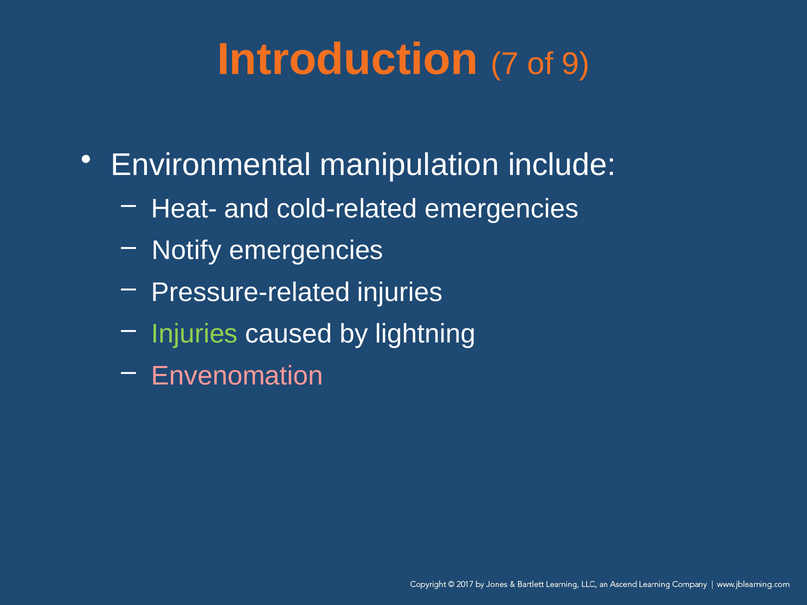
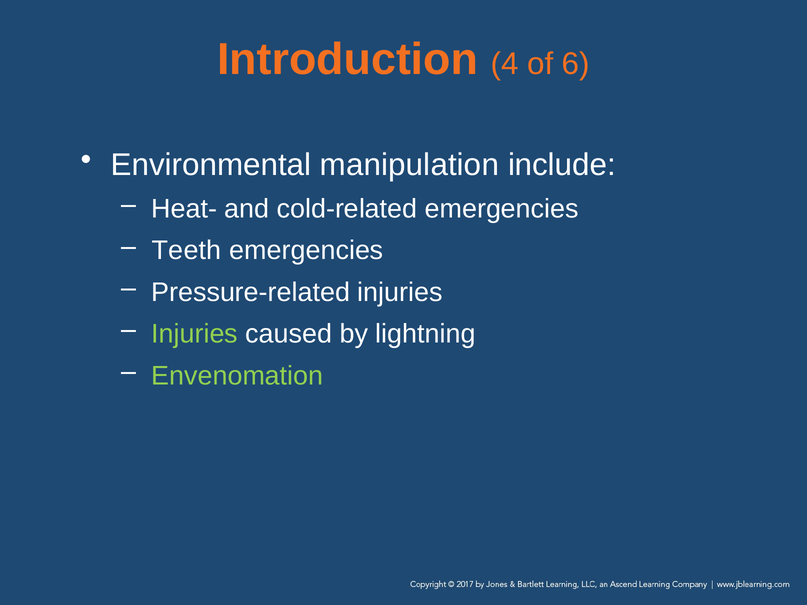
7: 7 -> 4 (505, 64)
9: 9 -> 6 (576, 64)
Notify: Notify -> Teeth (187, 251)
Envenomation colour: pink -> light green (237, 376)
